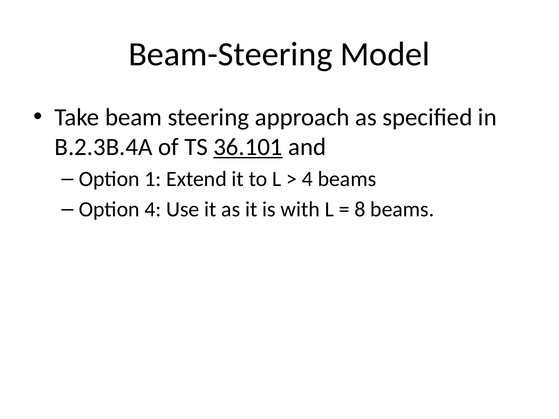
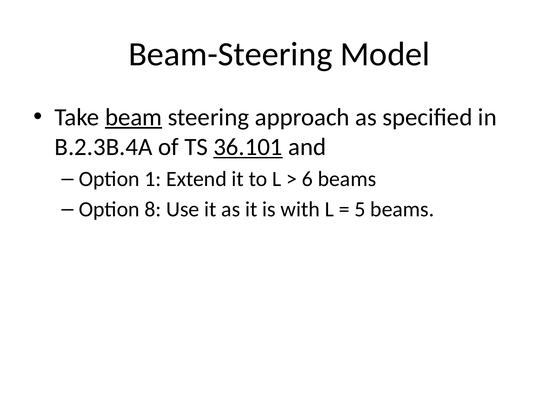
beam underline: none -> present (134, 117)
4: 4 -> 6 (307, 179)
Option 4: 4 -> 8 (153, 210)
8: 8 -> 5 (360, 210)
